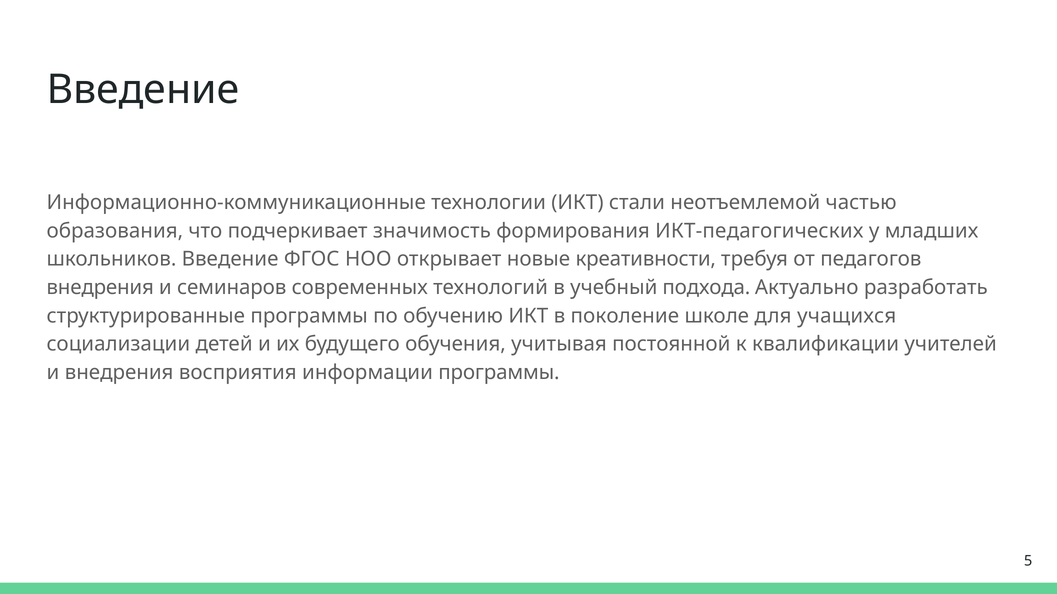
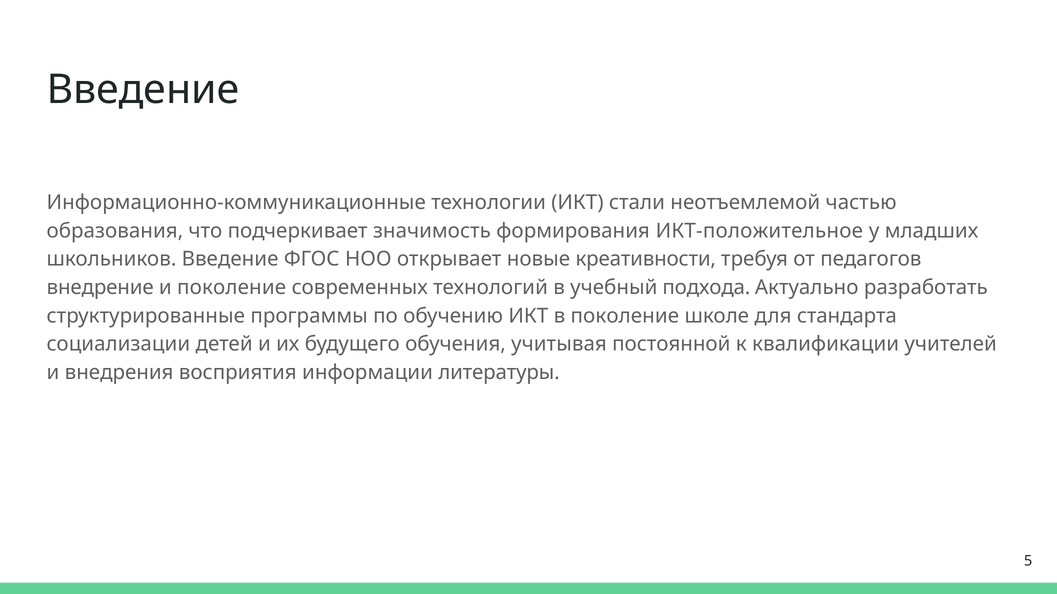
ИКТ-педагогических: ИКТ-педагогических -> ИКТ-положительное (759, 231)
внедрения: внедрения -> внедрение (100, 288)
и семинаров: семинаров -> поколение (232, 288)
учащихся: учащихся -> стандарта (847, 316)
информации программы: программы -> литературы (499, 373)
